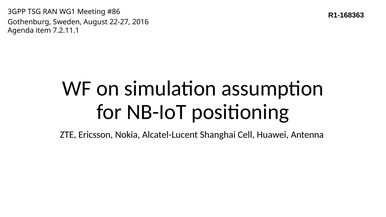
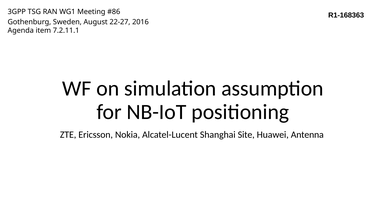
Cell: Cell -> Site (246, 135)
